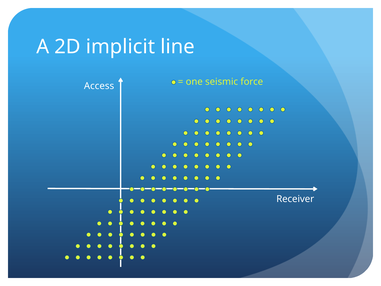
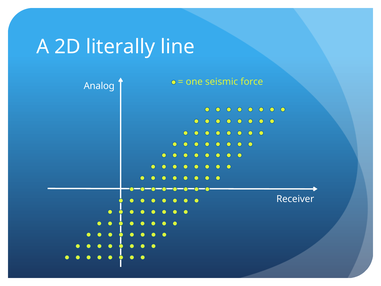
implicit: implicit -> literally (121, 47)
Access: Access -> Analog (99, 86)
